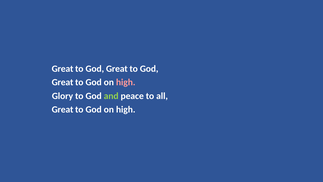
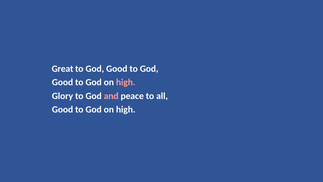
Great: Great -> Good (117, 69)
Great: Great -> Good (62, 82)
and colour: light green -> pink (111, 96)
Great: Great -> Good (62, 109)
